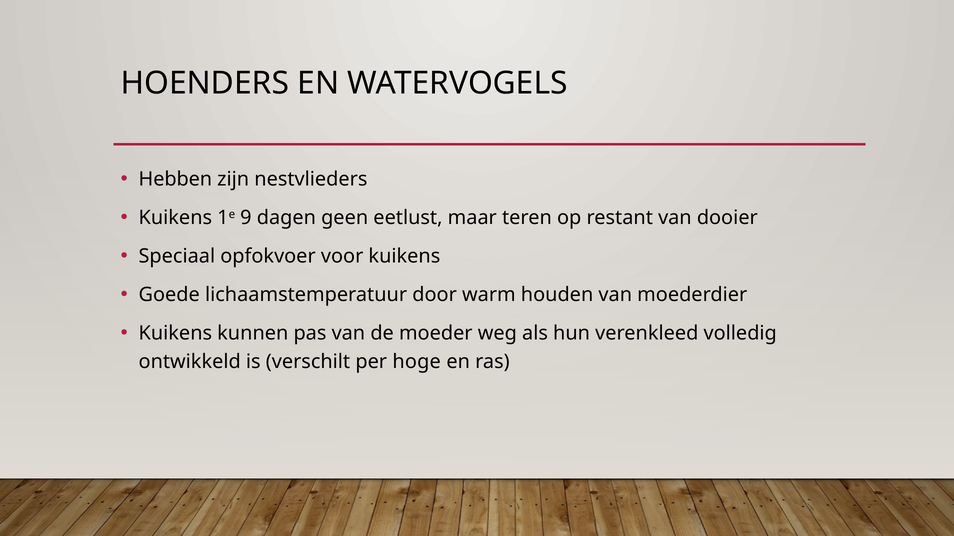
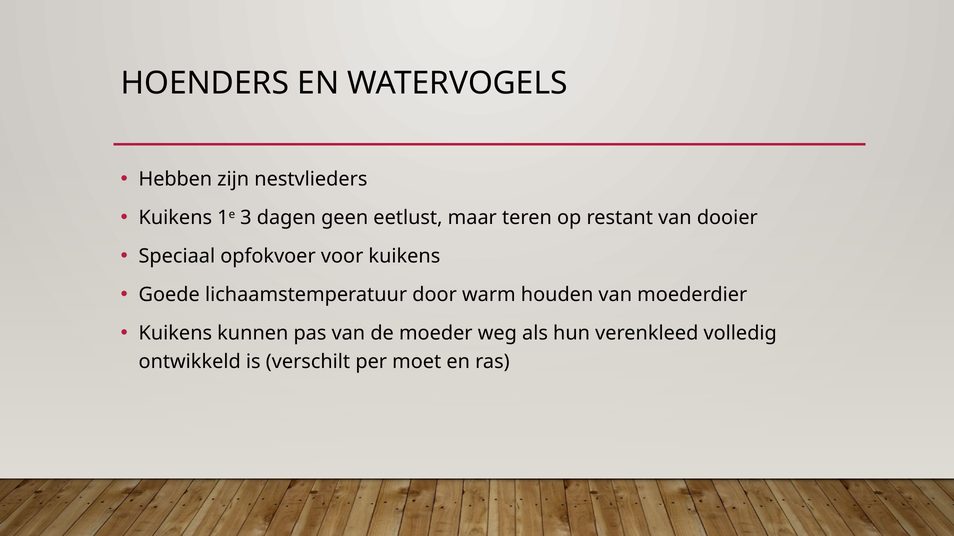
9: 9 -> 3 (246, 218)
hoge: hoge -> moet (417, 362)
